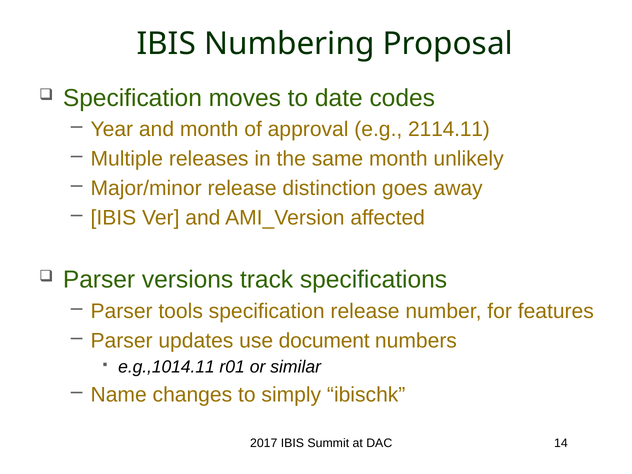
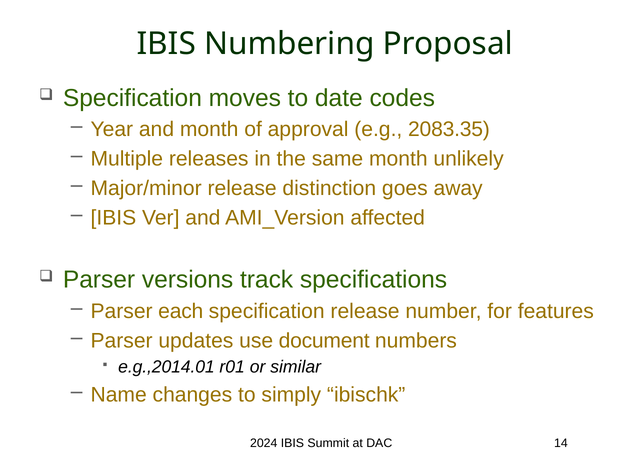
2114.11: 2114.11 -> 2083.35 (449, 129)
tools: tools -> each (181, 311)
e.g.,1014.11: e.g.,1014.11 -> e.g.,2014.01 (166, 367)
2017: 2017 -> 2024 (264, 443)
